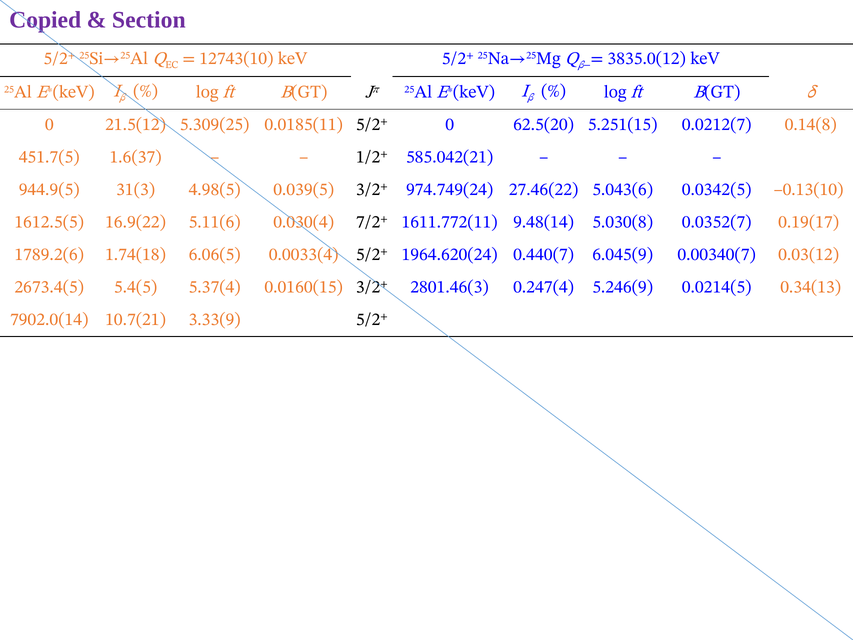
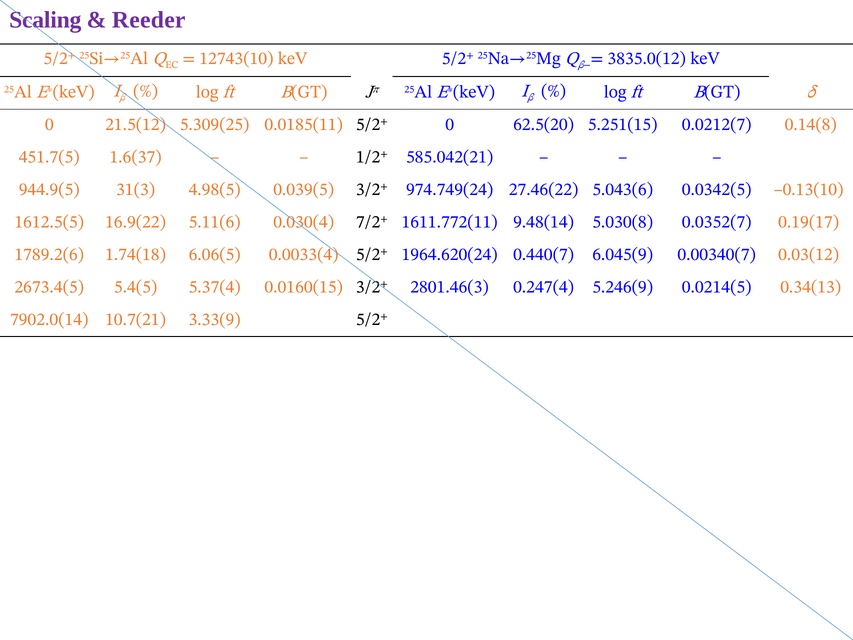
Copied: Copied -> Scaling (45, 20)
Section: Section -> Reeder (149, 20)
